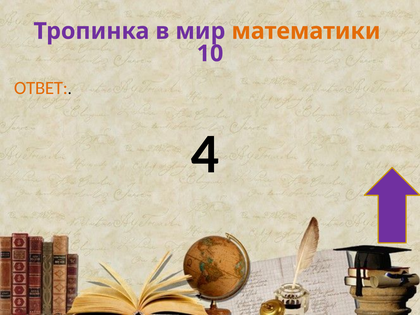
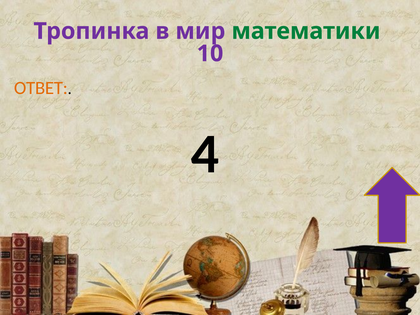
математики colour: orange -> green (306, 31)
